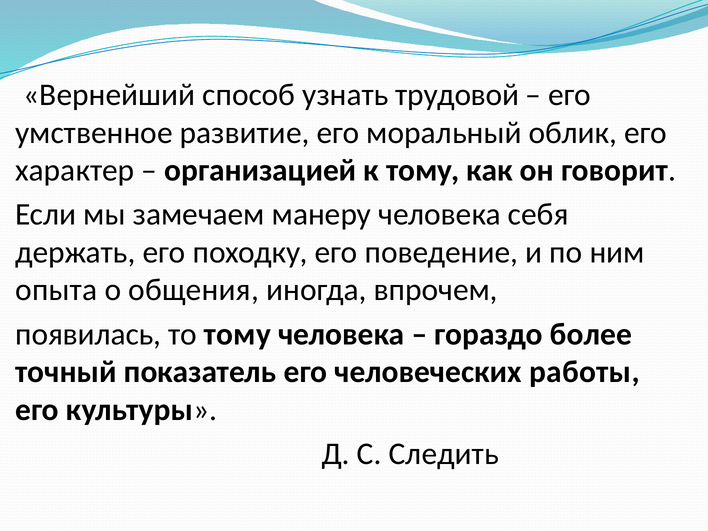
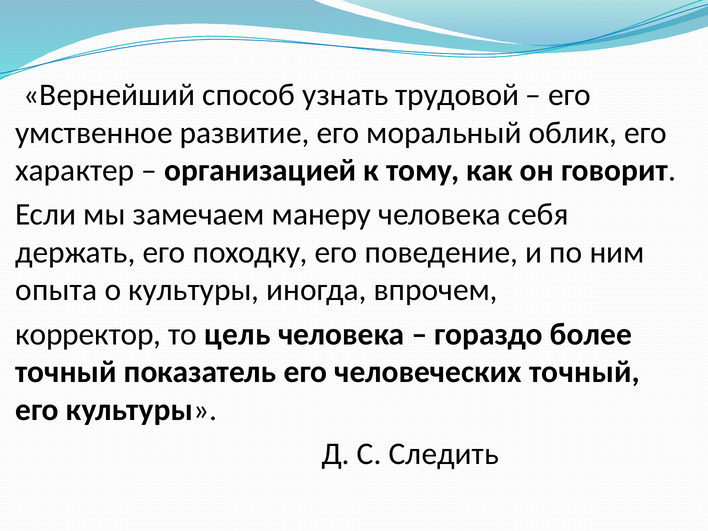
о общения: общения -> культуры (194, 290)
появилась: появилась -> корректор (88, 334)
то тому: тому -> цель (237, 334)
человеческих работы: работы -> точный (584, 372)
